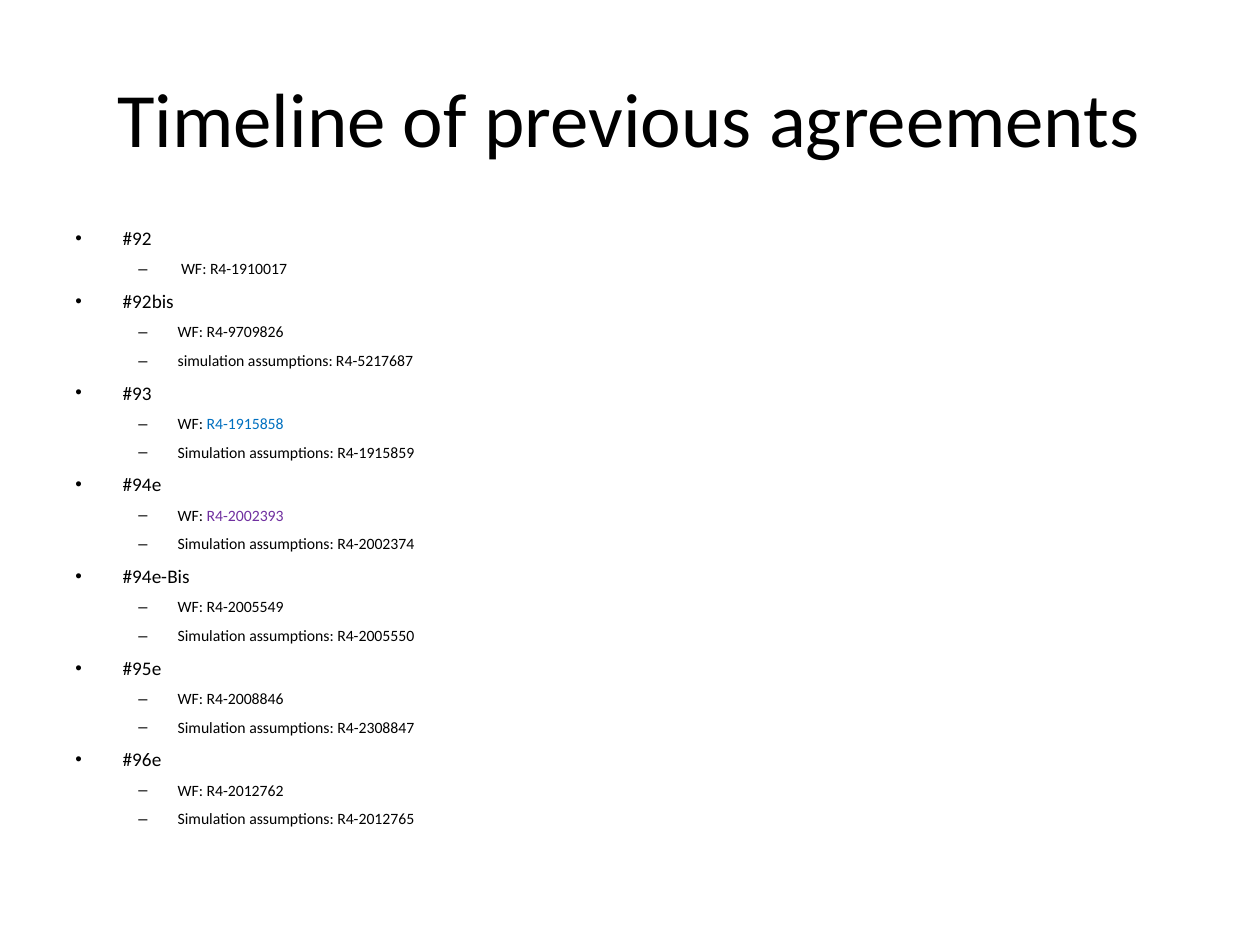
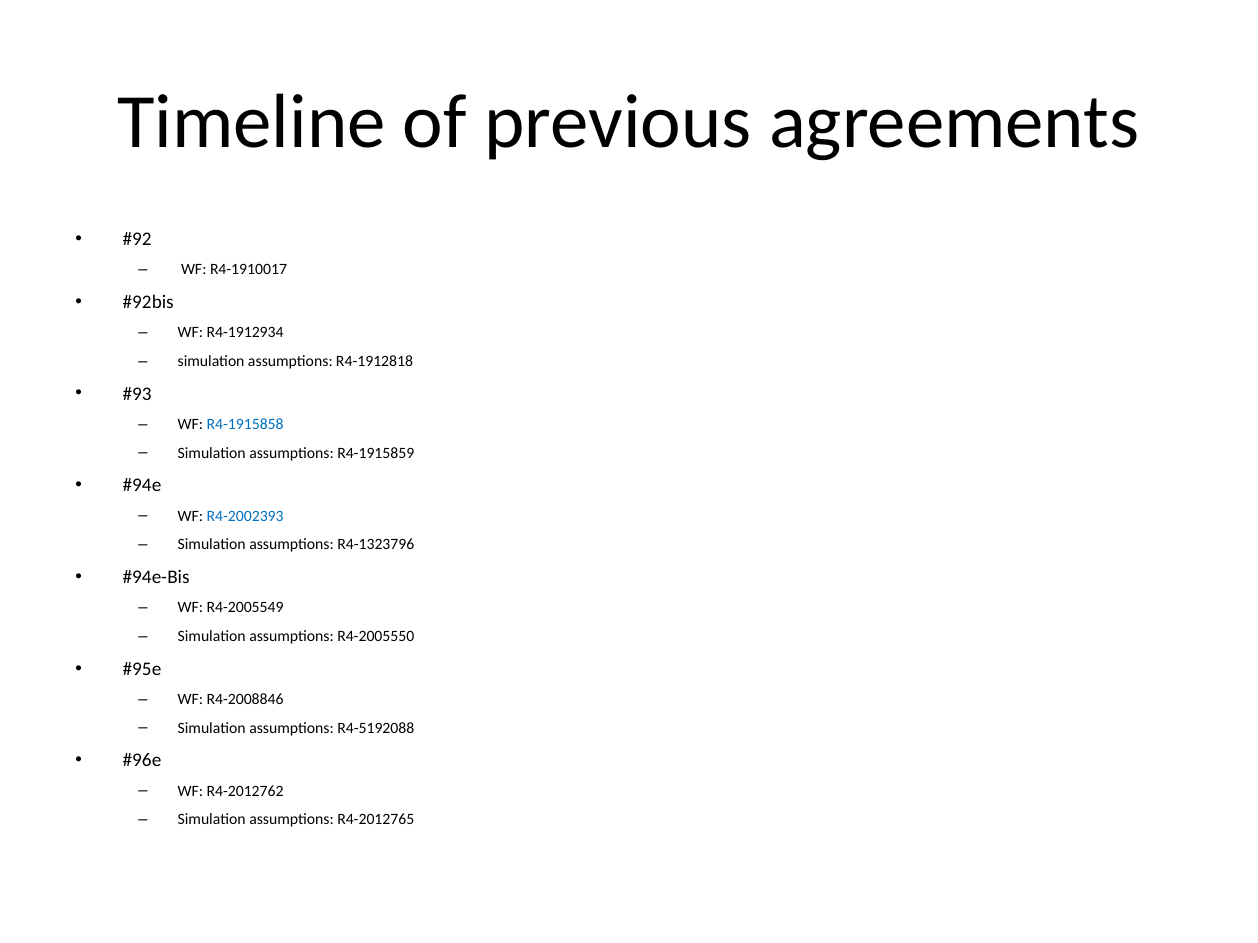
R4-9709826: R4-9709826 -> R4-1912934 (245, 333)
R4-5217687: R4-5217687 -> R4-1912818 (375, 362)
R4-2002393 colour: purple -> blue (245, 516)
R4-2002374: R4-2002374 -> R4-1323796 (376, 545)
R4-2308847: R4-2308847 -> R4-5192088 (376, 729)
